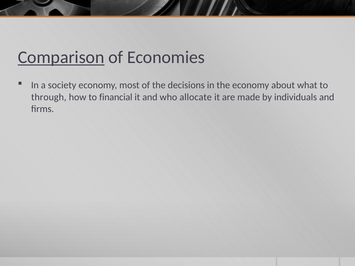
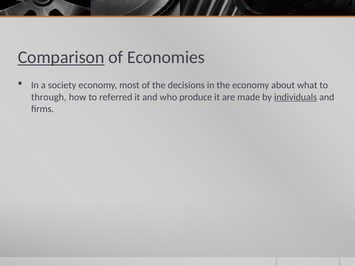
financial: financial -> referred (116, 97)
allocate: allocate -> produce (196, 97)
individuals underline: none -> present (296, 97)
